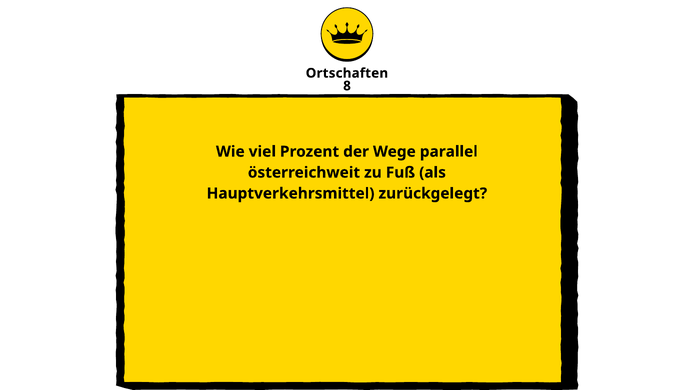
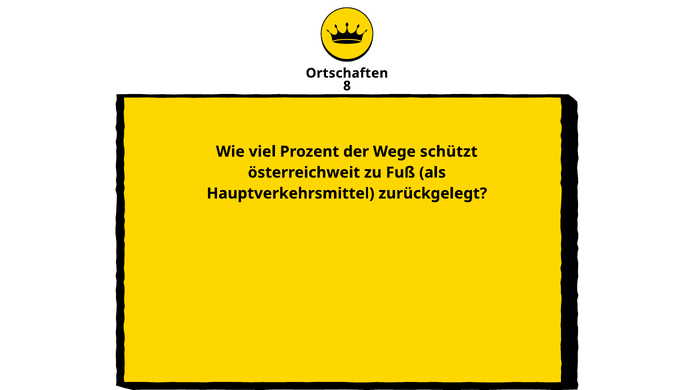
parallel: parallel -> schützt (449, 152)
